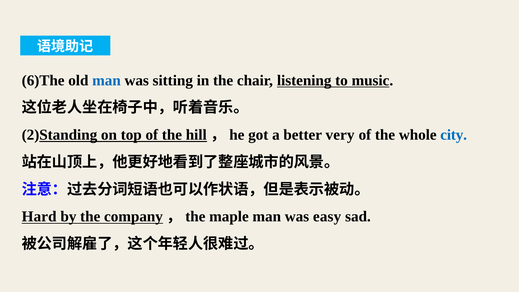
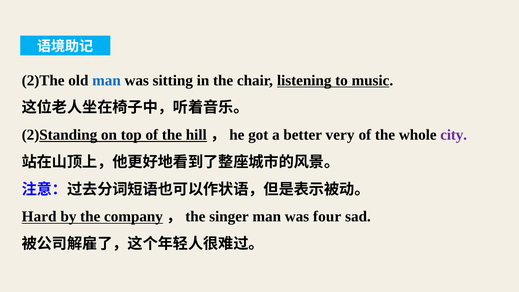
6)The: 6)The -> 2)The (43, 80)
city colour: blue -> purple (454, 135)
maple: maple -> singer (229, 217)
easy: easy -> four (327, 217)
